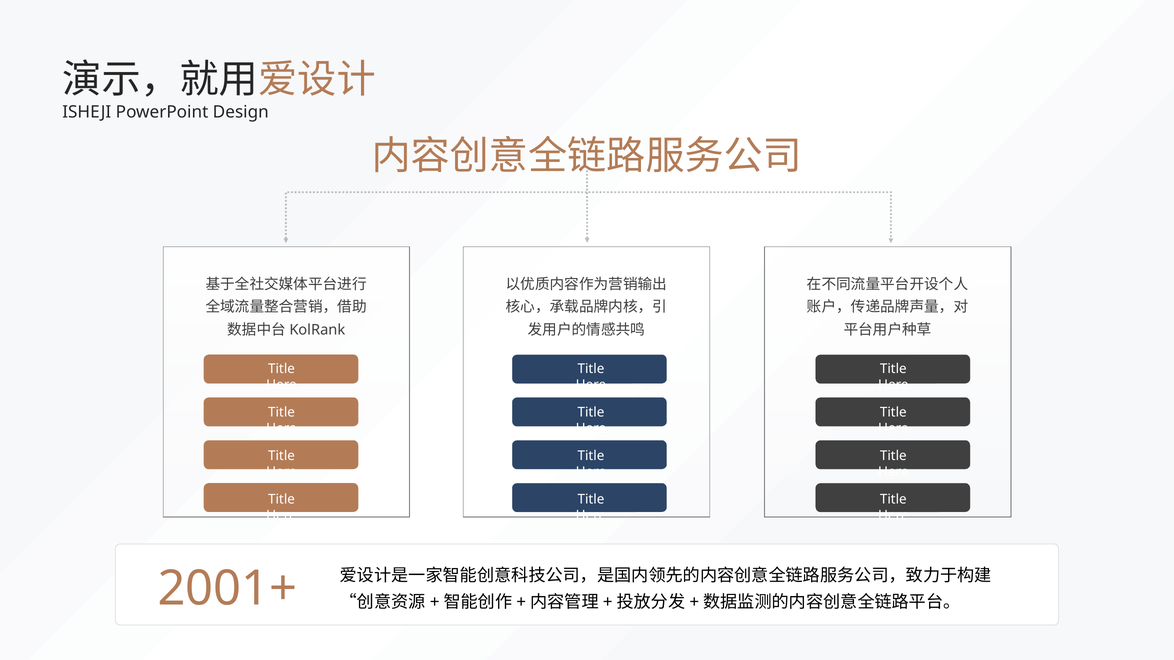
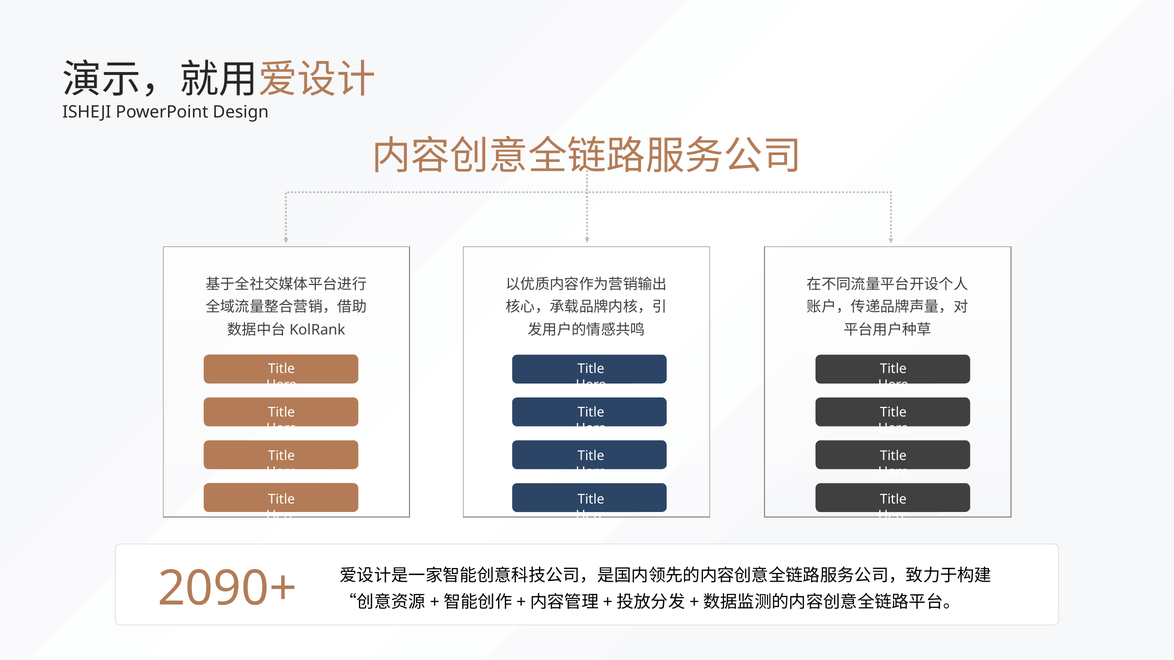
2001+: 2001+ -> 2090+ (227, 589)
